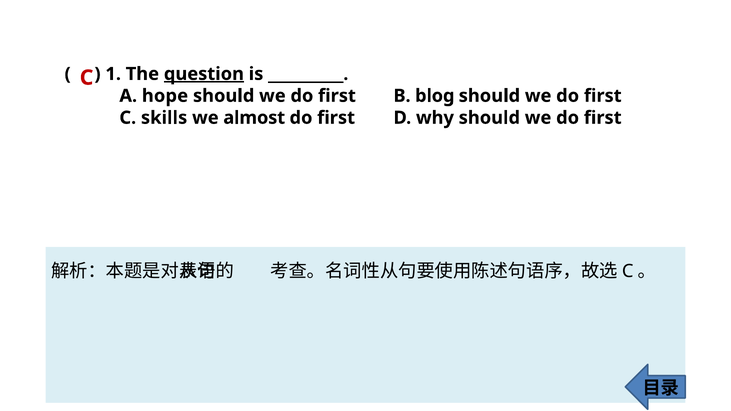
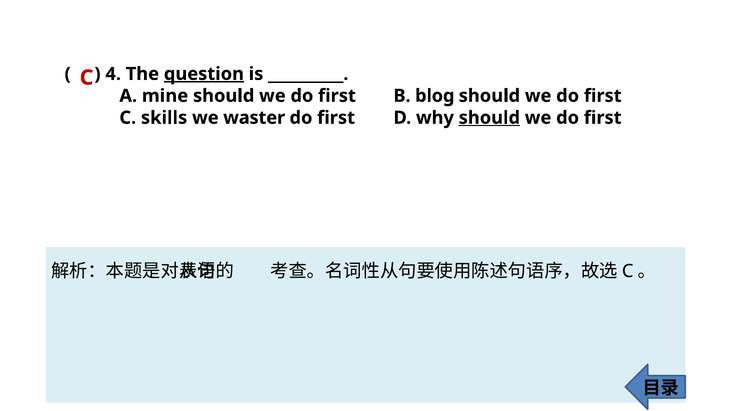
1: 1 -> 4 (113, 74)
hope: hope -> mine (165, 96)
almost: almost -> waster (254, 118)
should underline: none -> present (489, 118)
